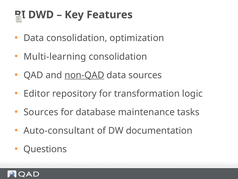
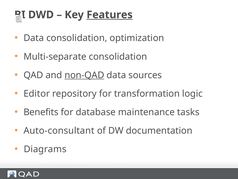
Features underline: none -> present (110, 15)
Multi-learning: Multi-learning -> Multi-separate (55, 56)
Sources: Sources -> Benefits (41, 112)
Questions: Questions -> Diagrams (45, 149)
